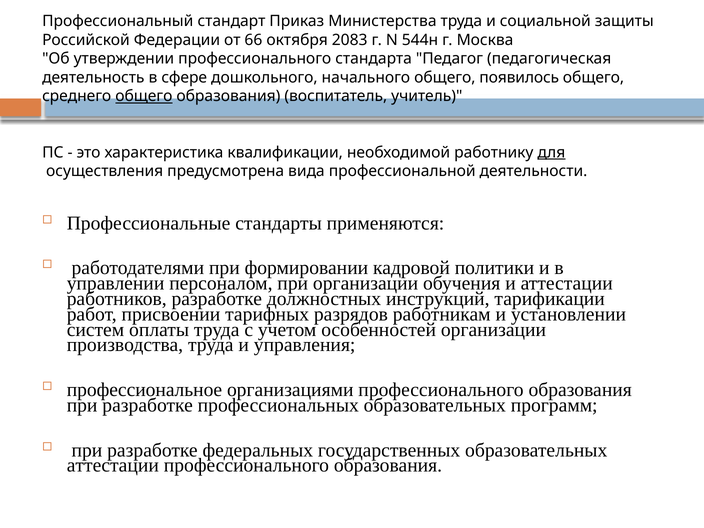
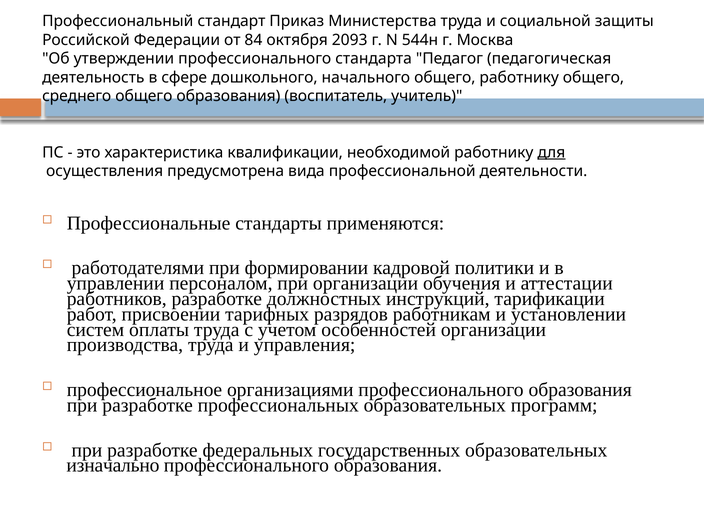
66: 66 -> 84 (253, 40)
2083: 2083 -> 2093 (350, 40)
общего появилось: появилось -> работнику (519, 77)
общего underline: present -> none (144, 96)
аттестации: аттестации -> изначально (113, 465)
